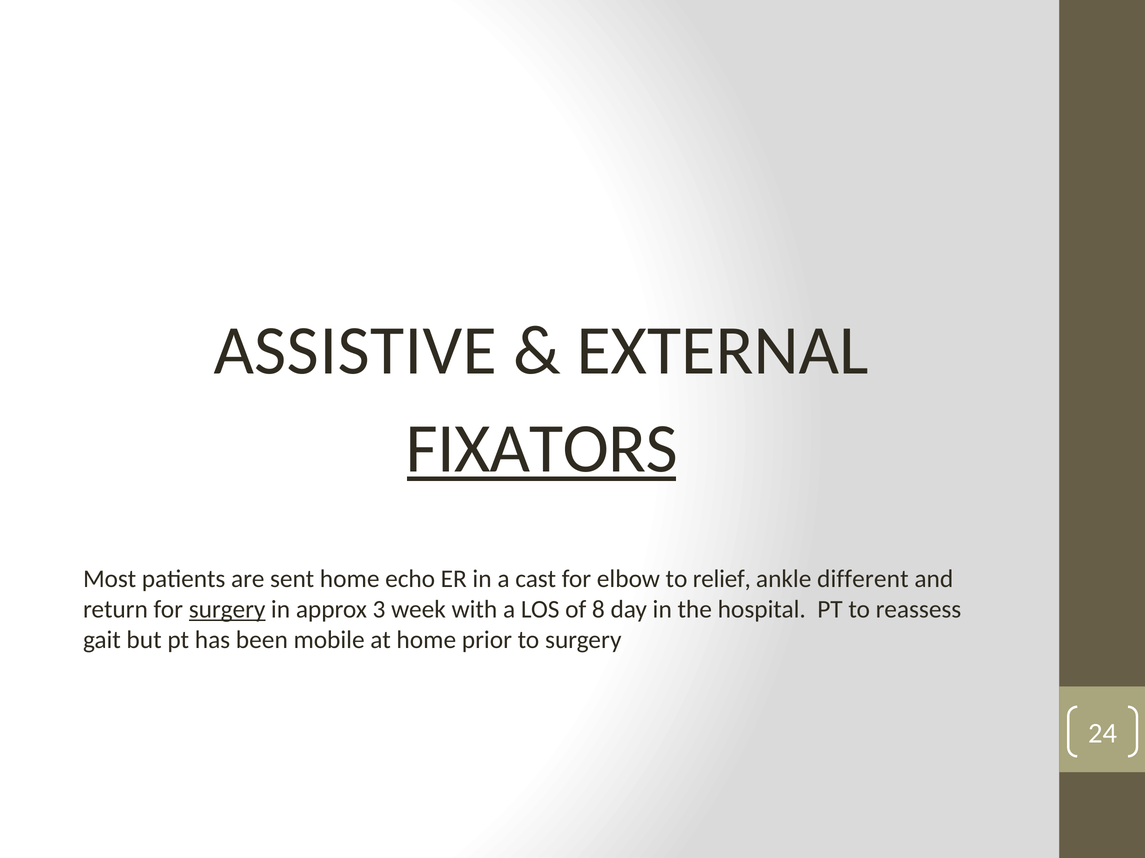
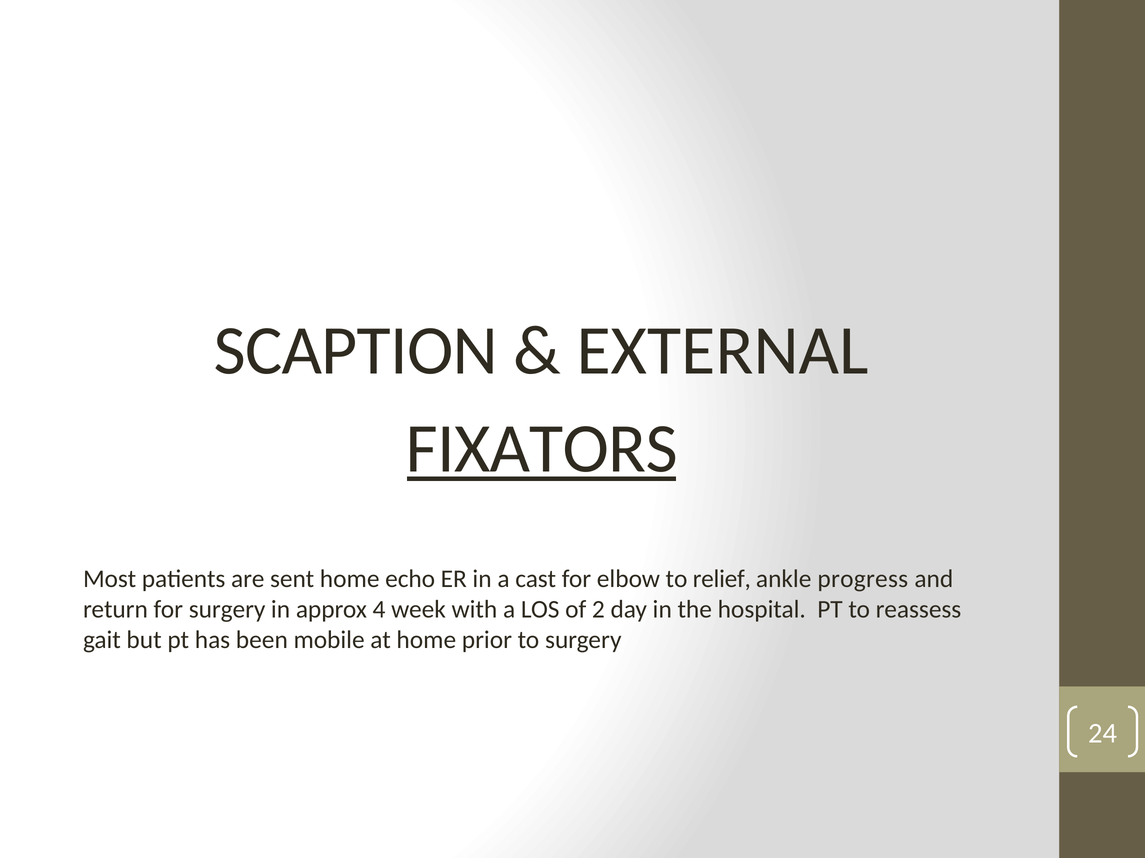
ASSISTIVE: ASSISTIVE -> SCAPTION (356, 351)
different: different -> progress (863, 579)
surgery underline: present -> none (227, 610)
3: 3 -> 4 (379, 610)
8: 8 -> 2 (598, 610)
